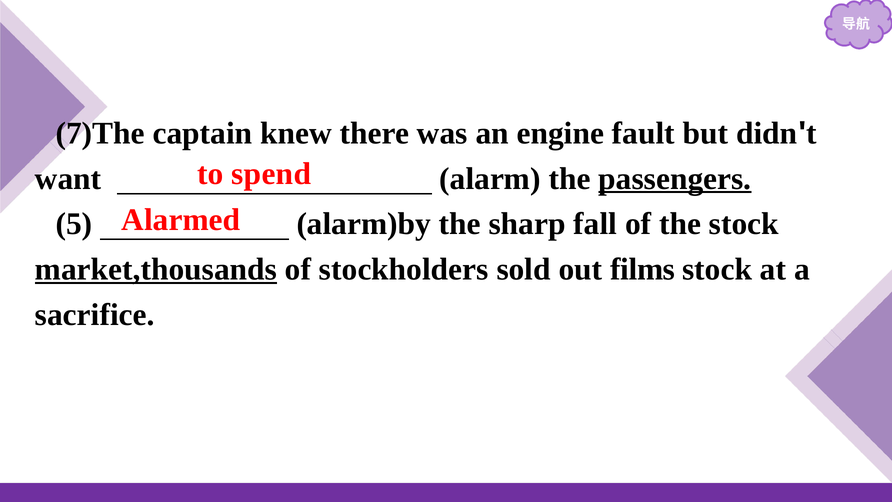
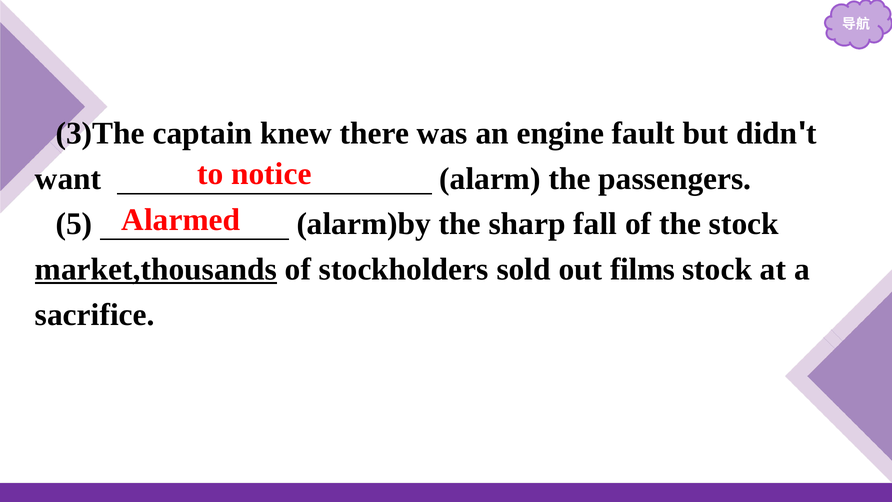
7)The: 7)The -> 3)The (100, 133)
spend: spend -> notice (271, 174)
passengers underline: present -> none (675, 178)
